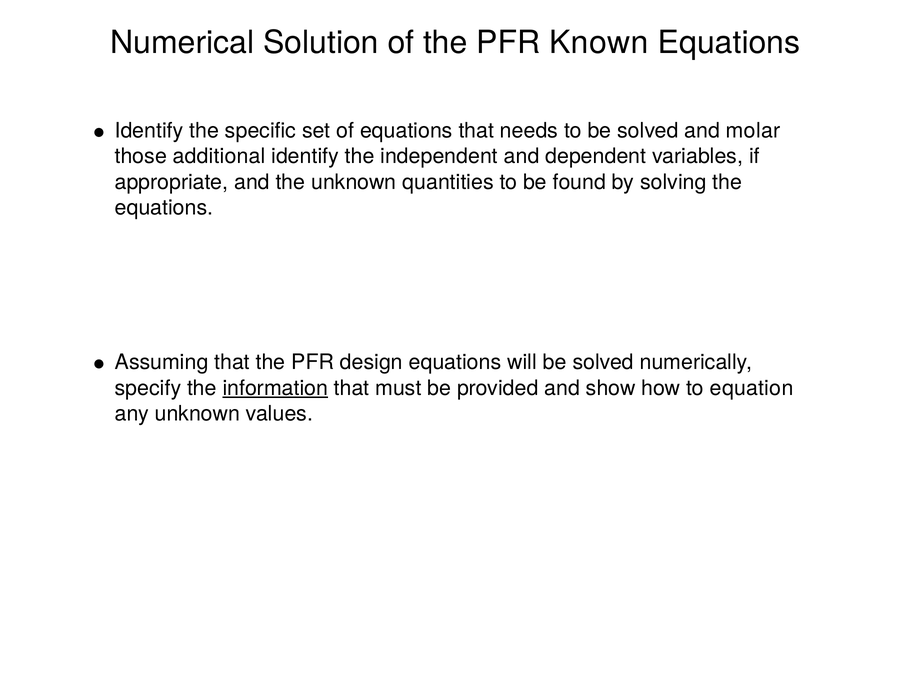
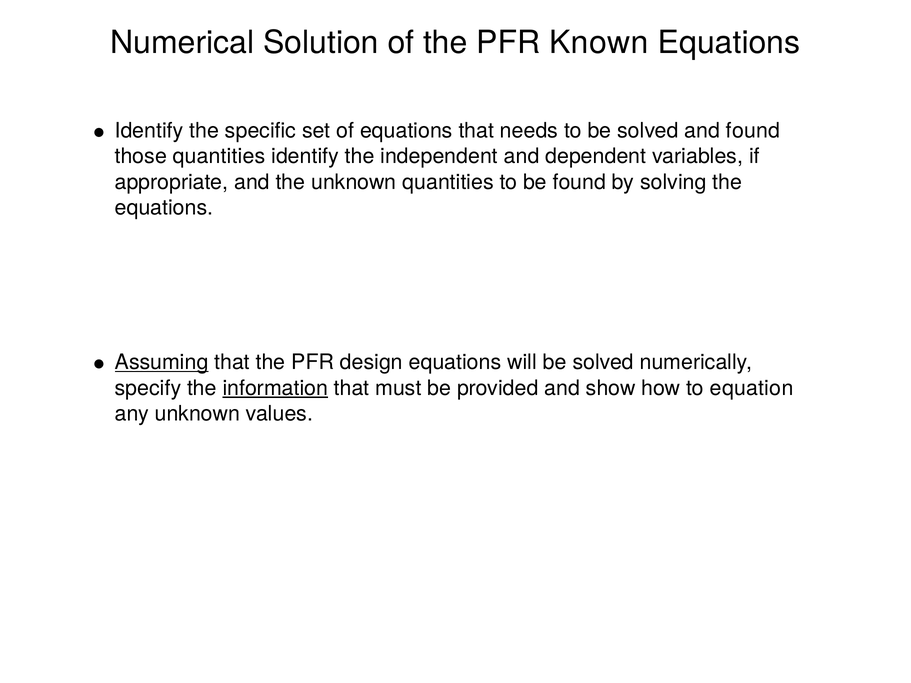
and molar: molar -> found (753, 131)
those additional: additional -> quantities (219, 156)
Assuming underline: none -> present (162, 363)
